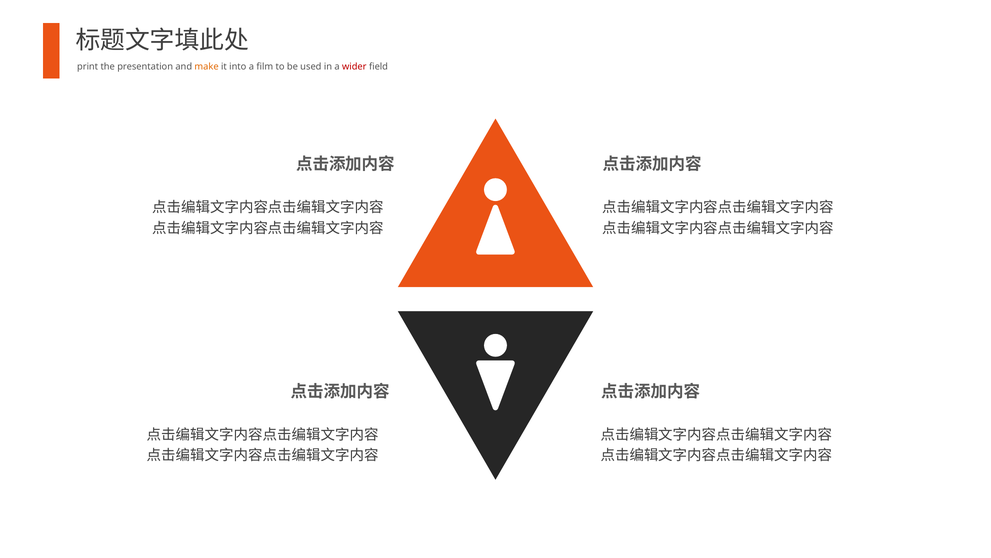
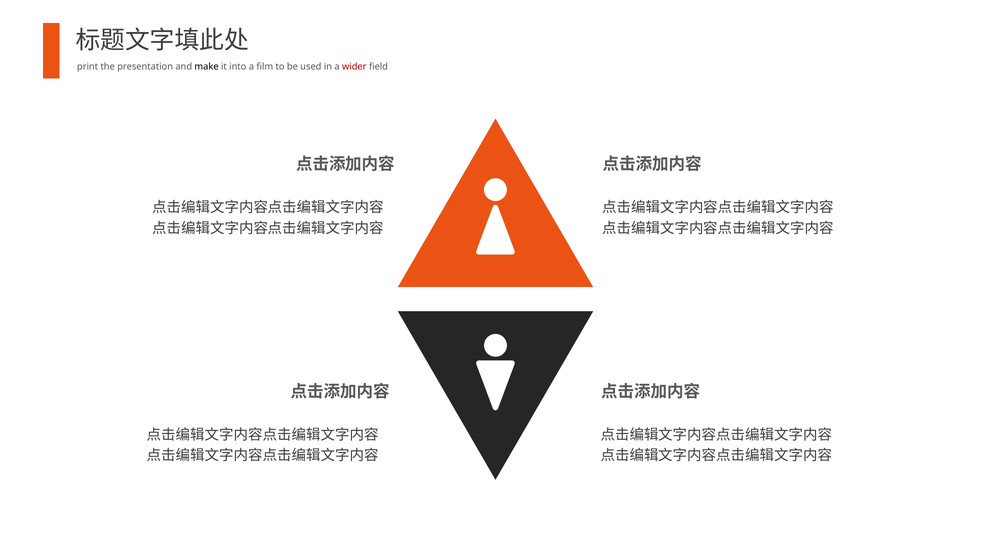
make colour: orange -> black (207, 67)
